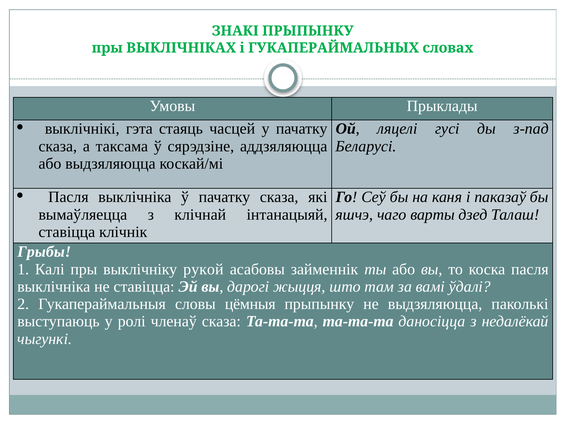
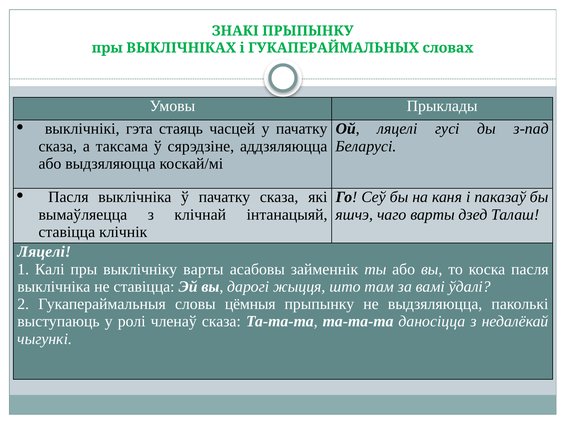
Грыбы: Грыбы -> Ляцелі (44, 252)
выклічніку рукой: рукой -> варты (203, 269)
